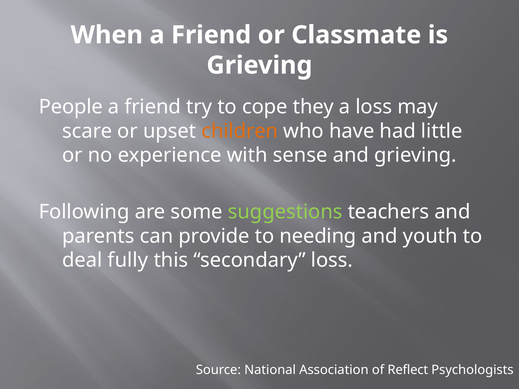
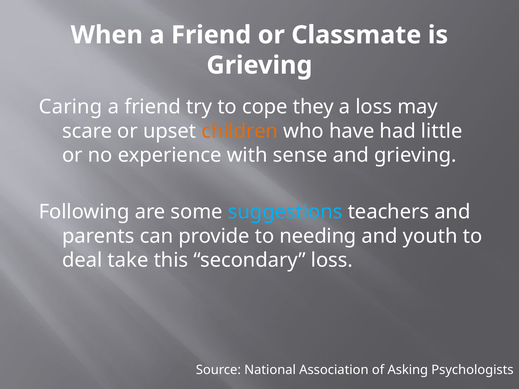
People: People -> Caring (71, 107)
suggestions colour: light green -> light blue (285, 212)
fully: fully -> take (128, 260)
Reflect: Reflect -> Asking (408, 370)
